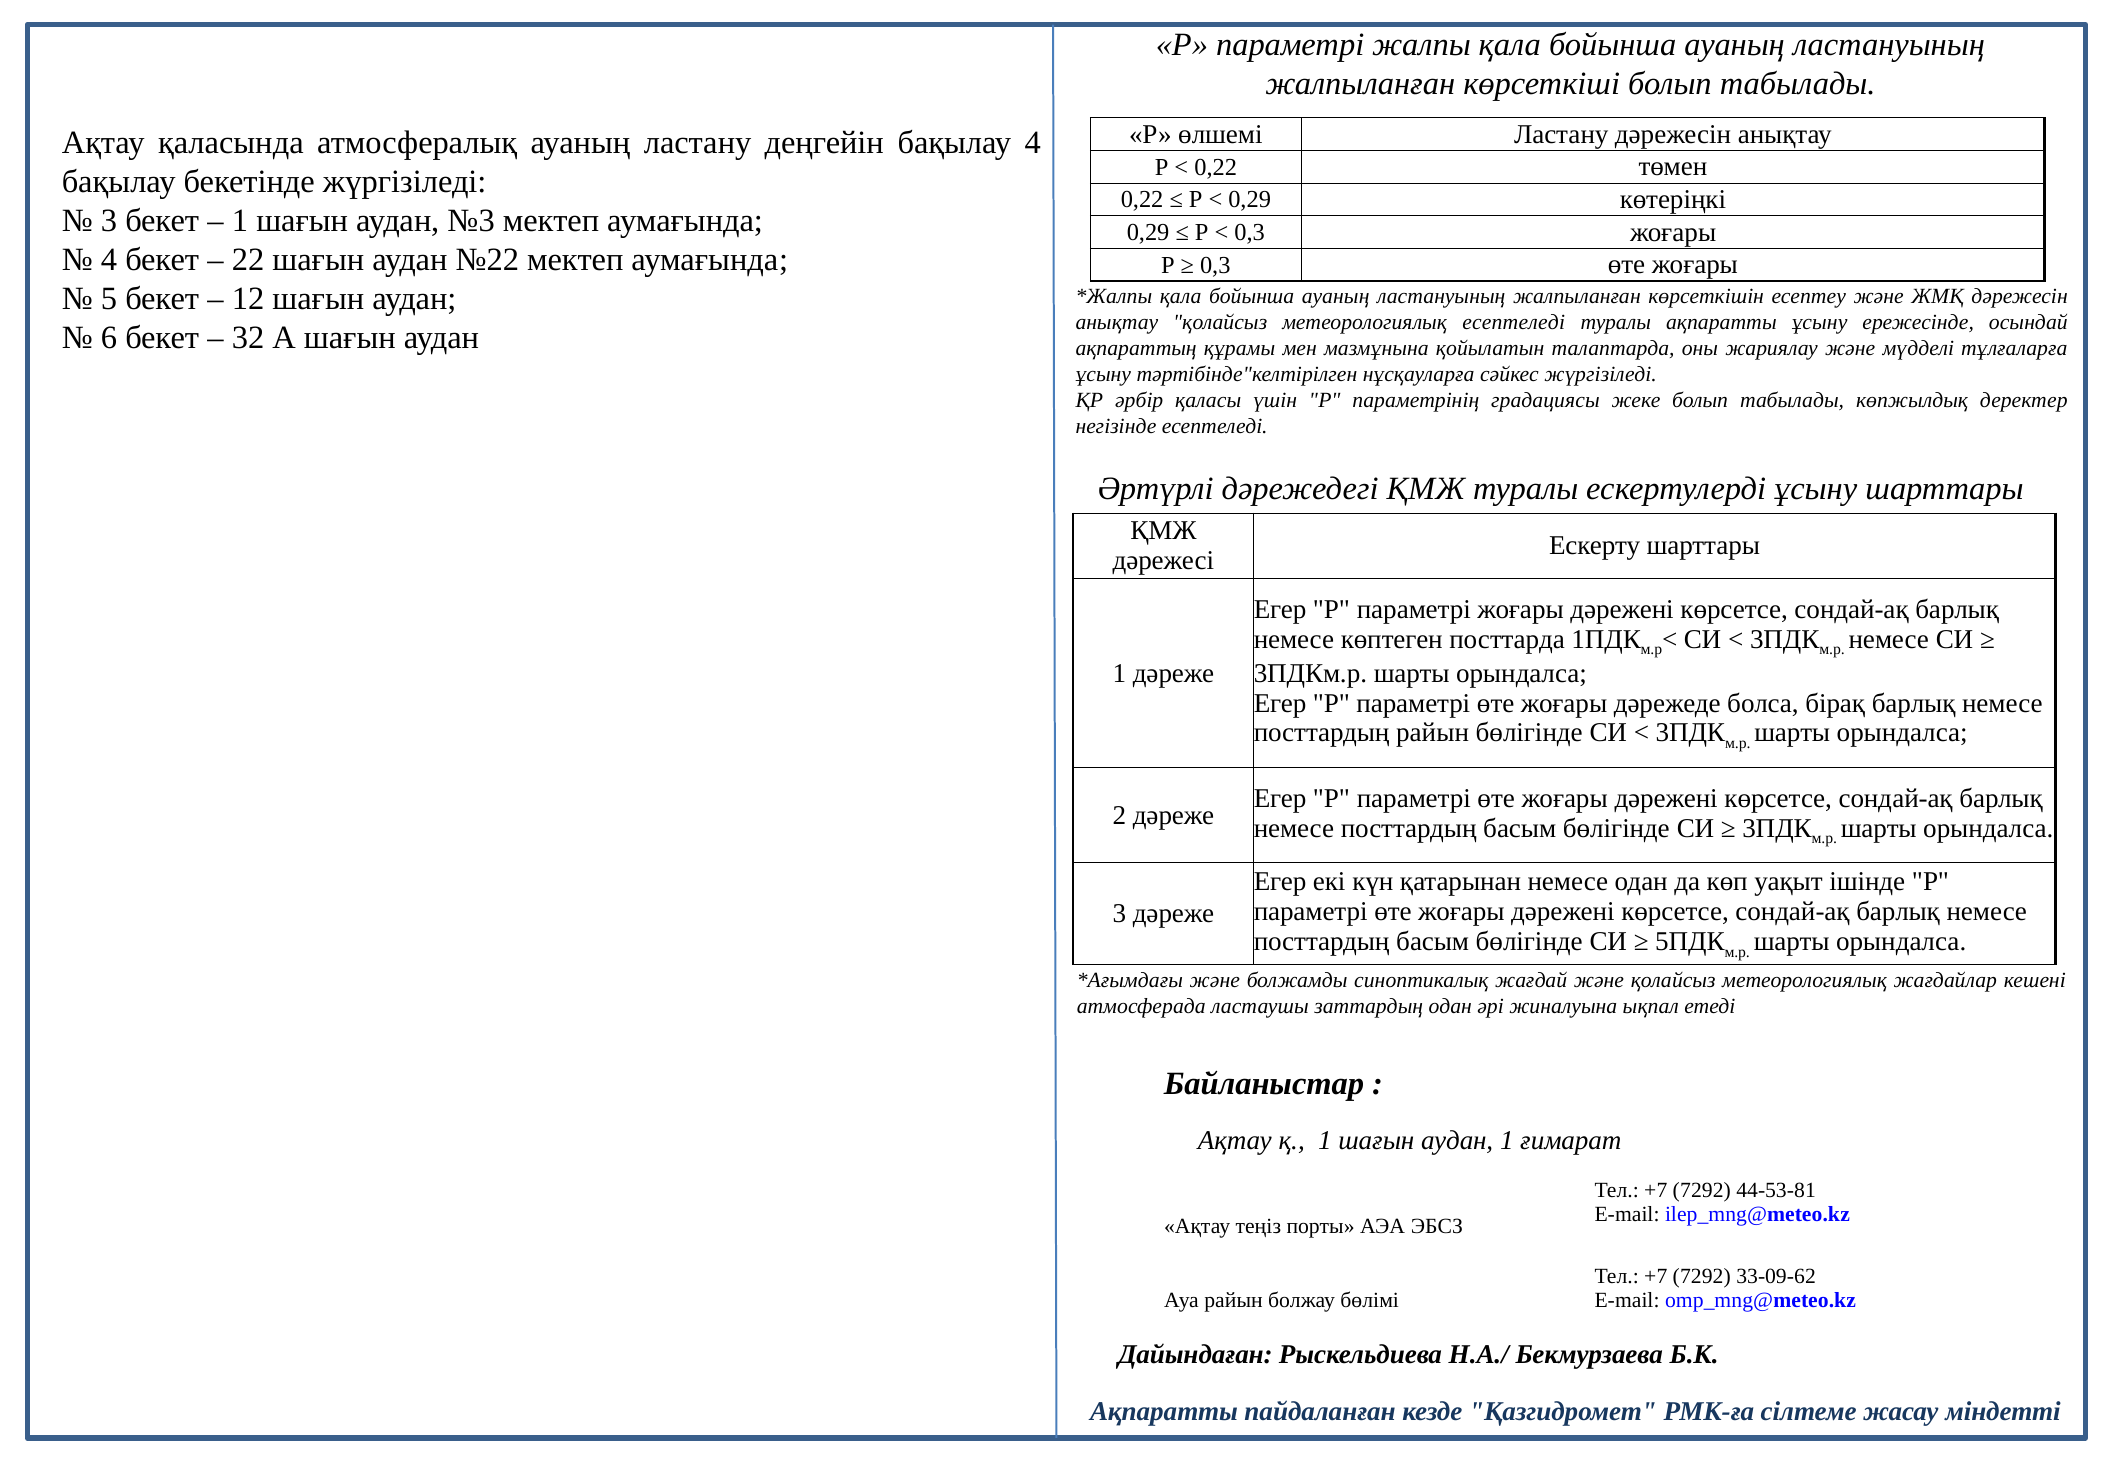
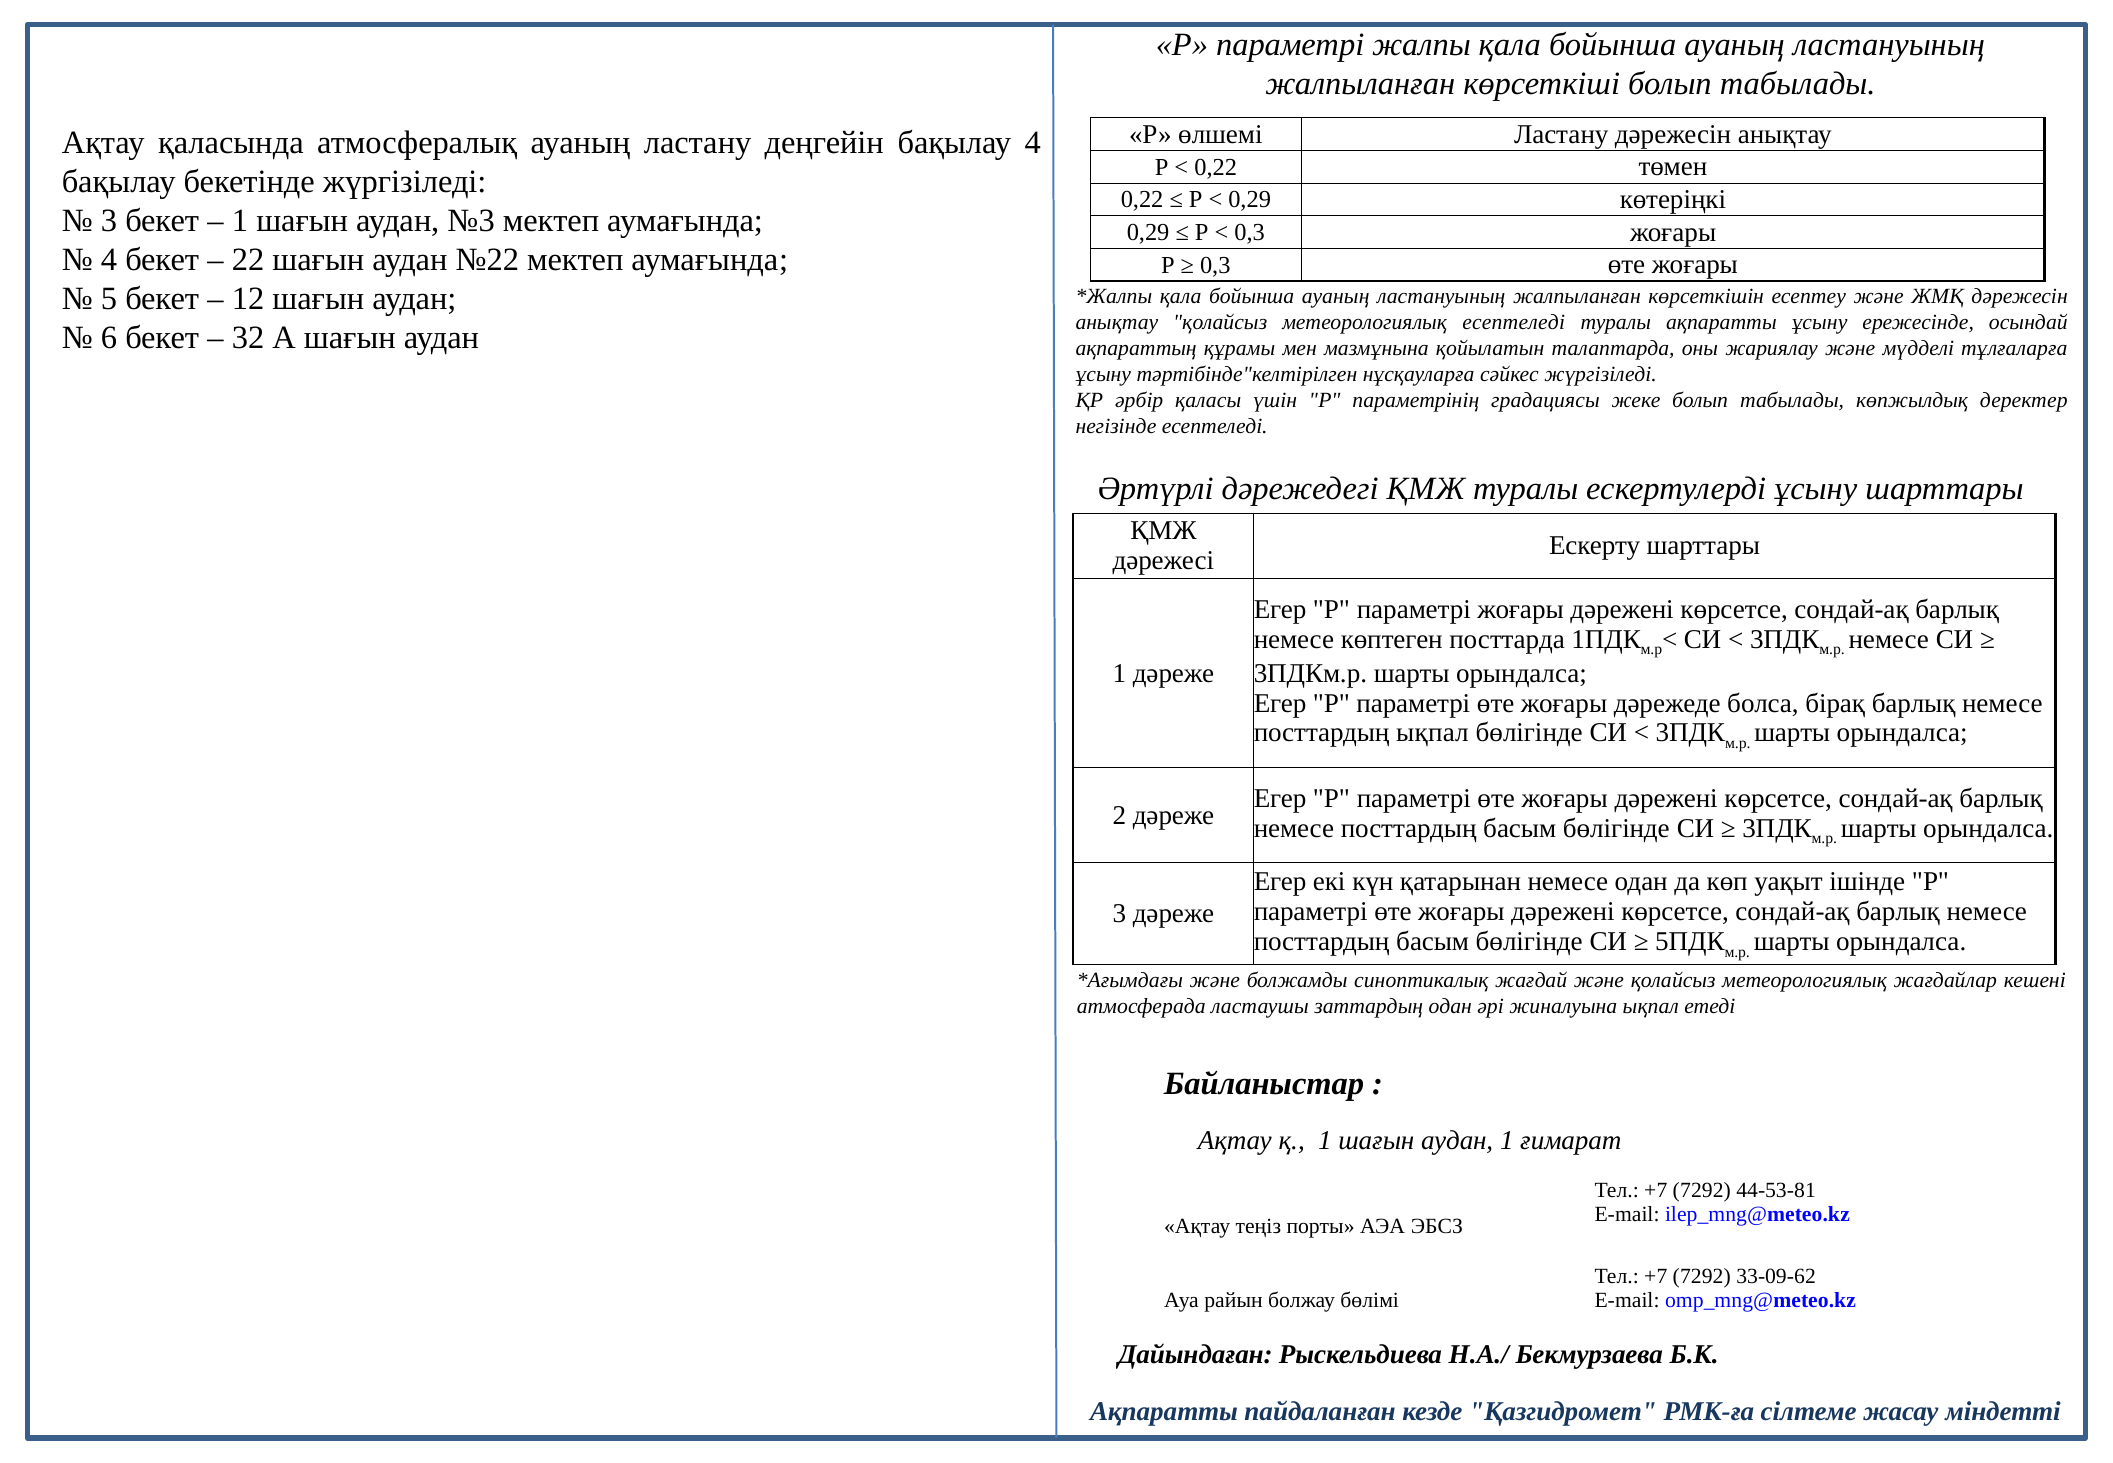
посттардың райын: райын -> ықпал (1432, 733)
